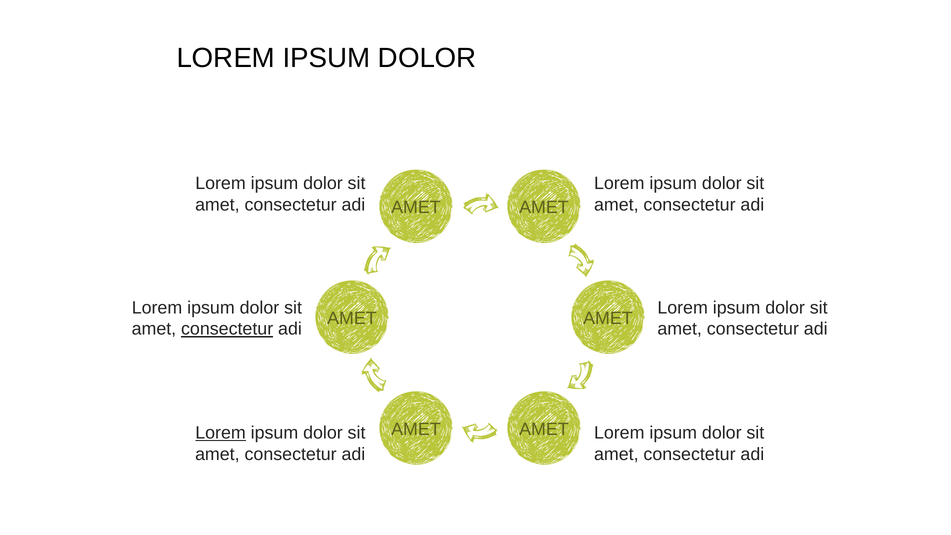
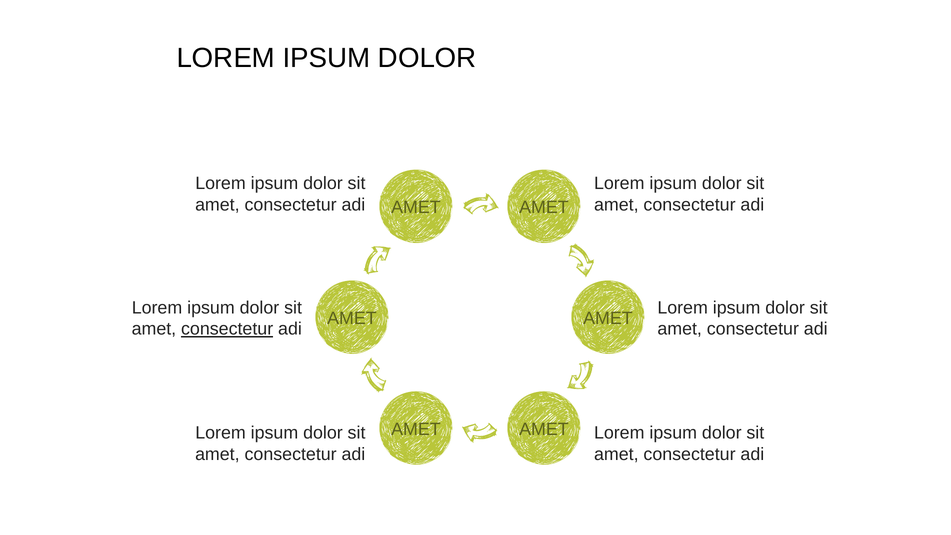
Lorem underline: present -> none (221, 433)
